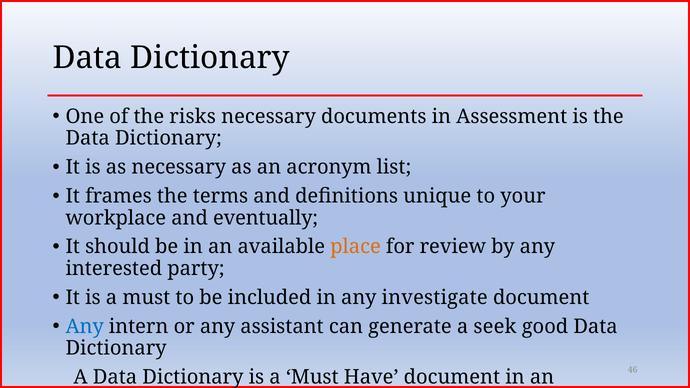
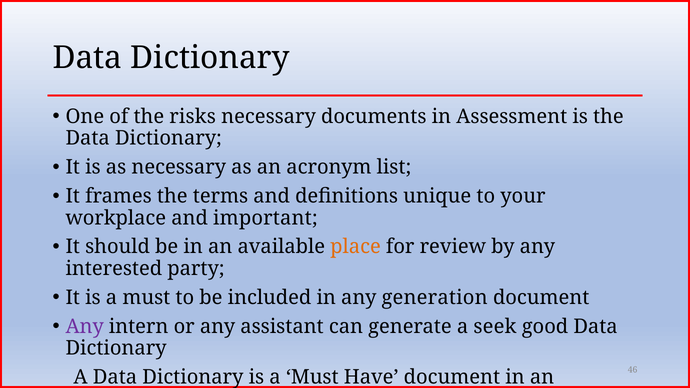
eventually: eventually -> important (265, 218)
investigate: investigate -> generation (435, 298)
Any colour: blue -> purple (85, 327)
